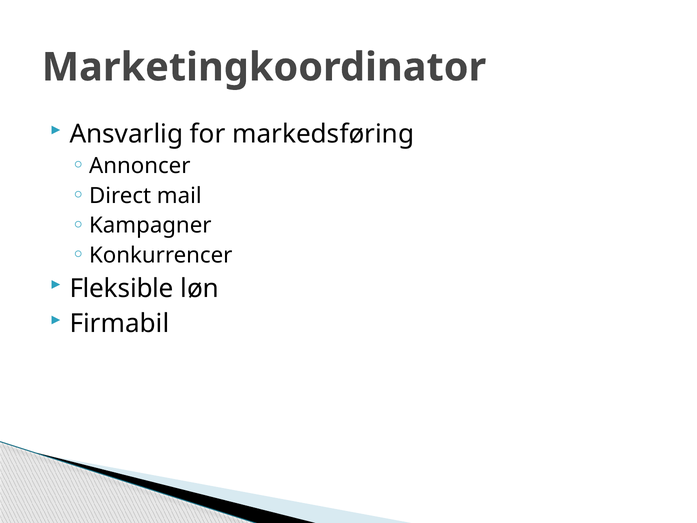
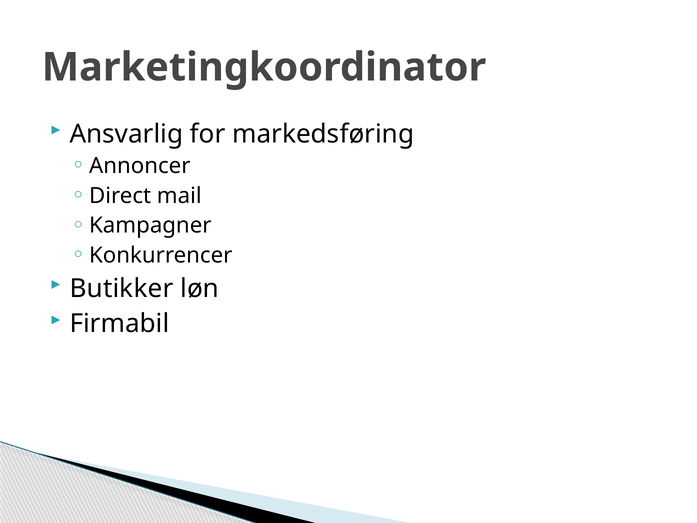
Fleksible: Fleksible -> Butikker (121, 288)
